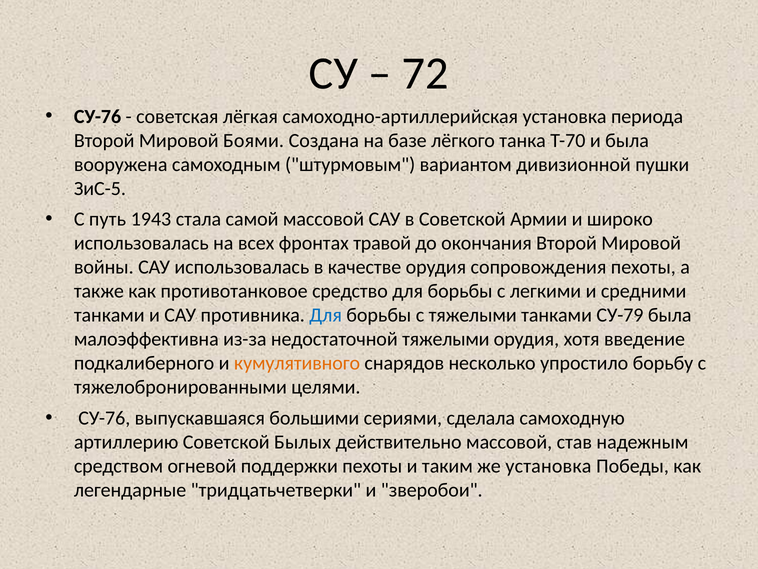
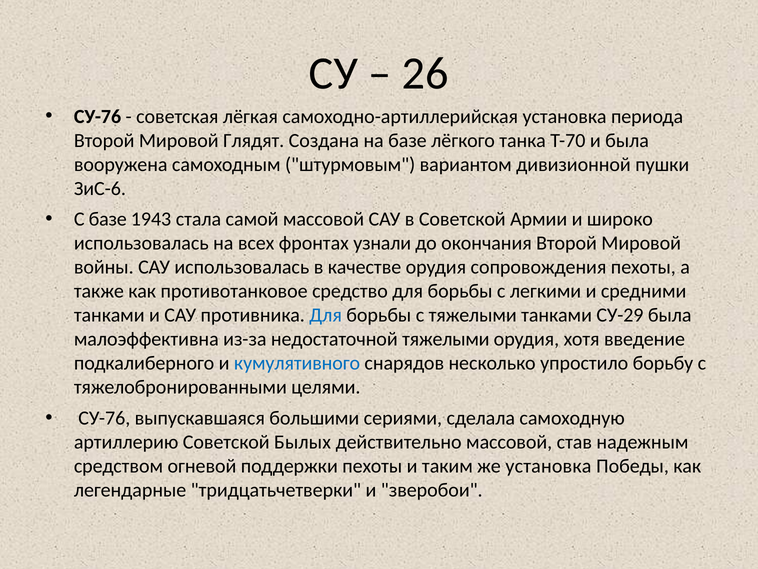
72: 72 -> 26 (425, 73)
Боями: Боями -> Глядят (254, 140)
ЗиС-5: ЗиС-5 -> ЗиС-6 (100, 188)
С путь: путь -> базе (108, 219)
травой: травой -> узнали (382, 243)
СУ-79: СУ-79 -> СУ-29 (620, 315)
кумулятивного colour: orange -> blue (297, 363)
